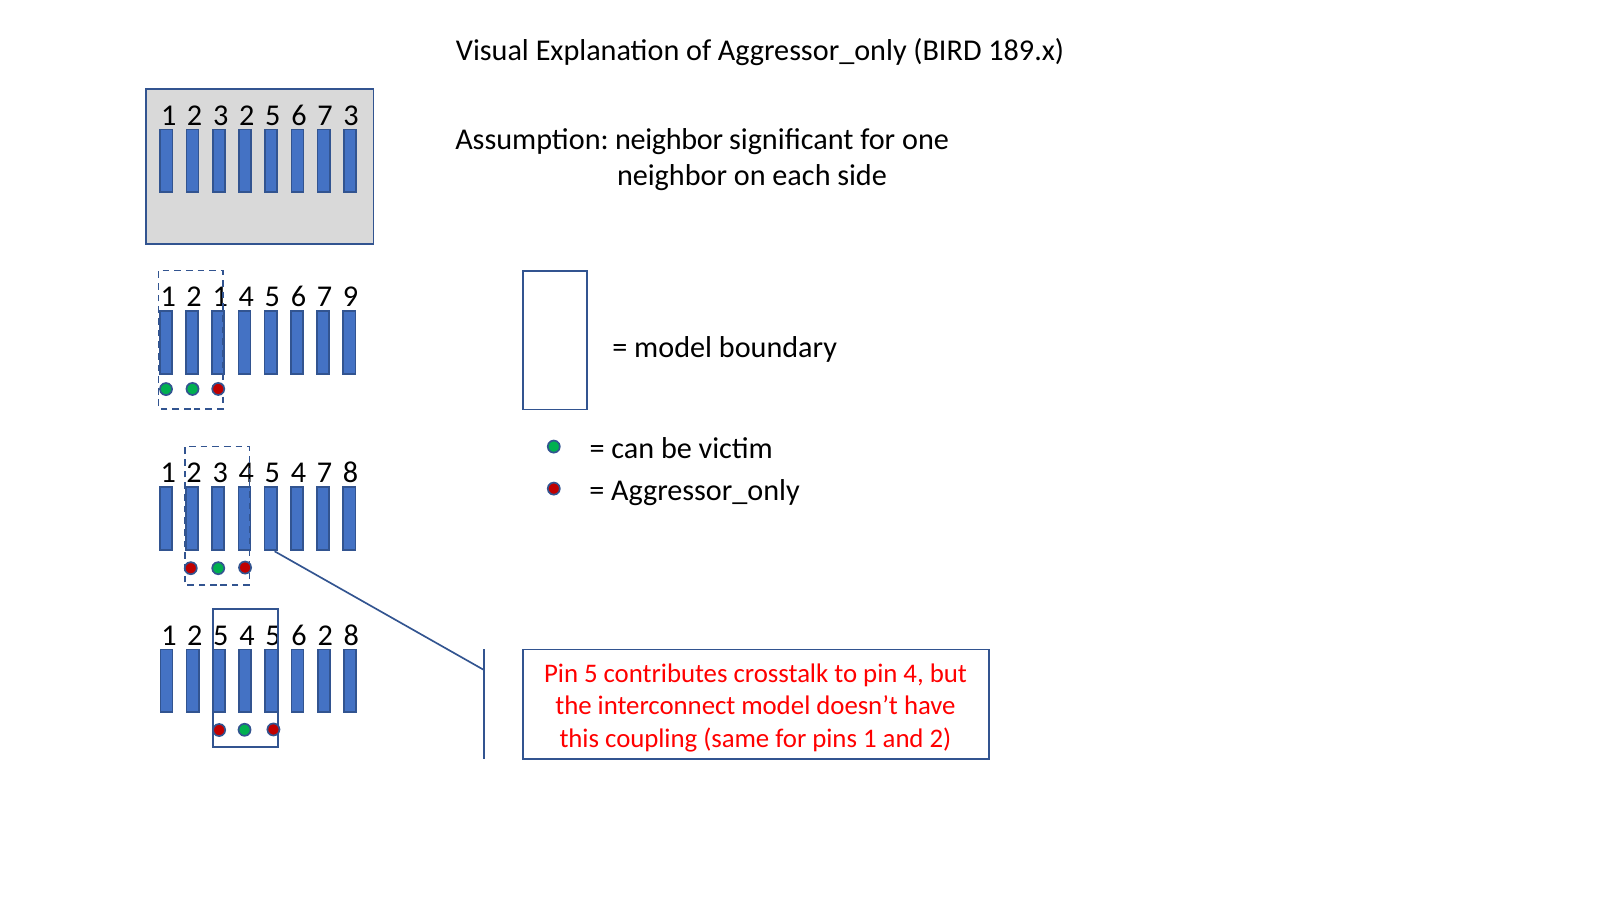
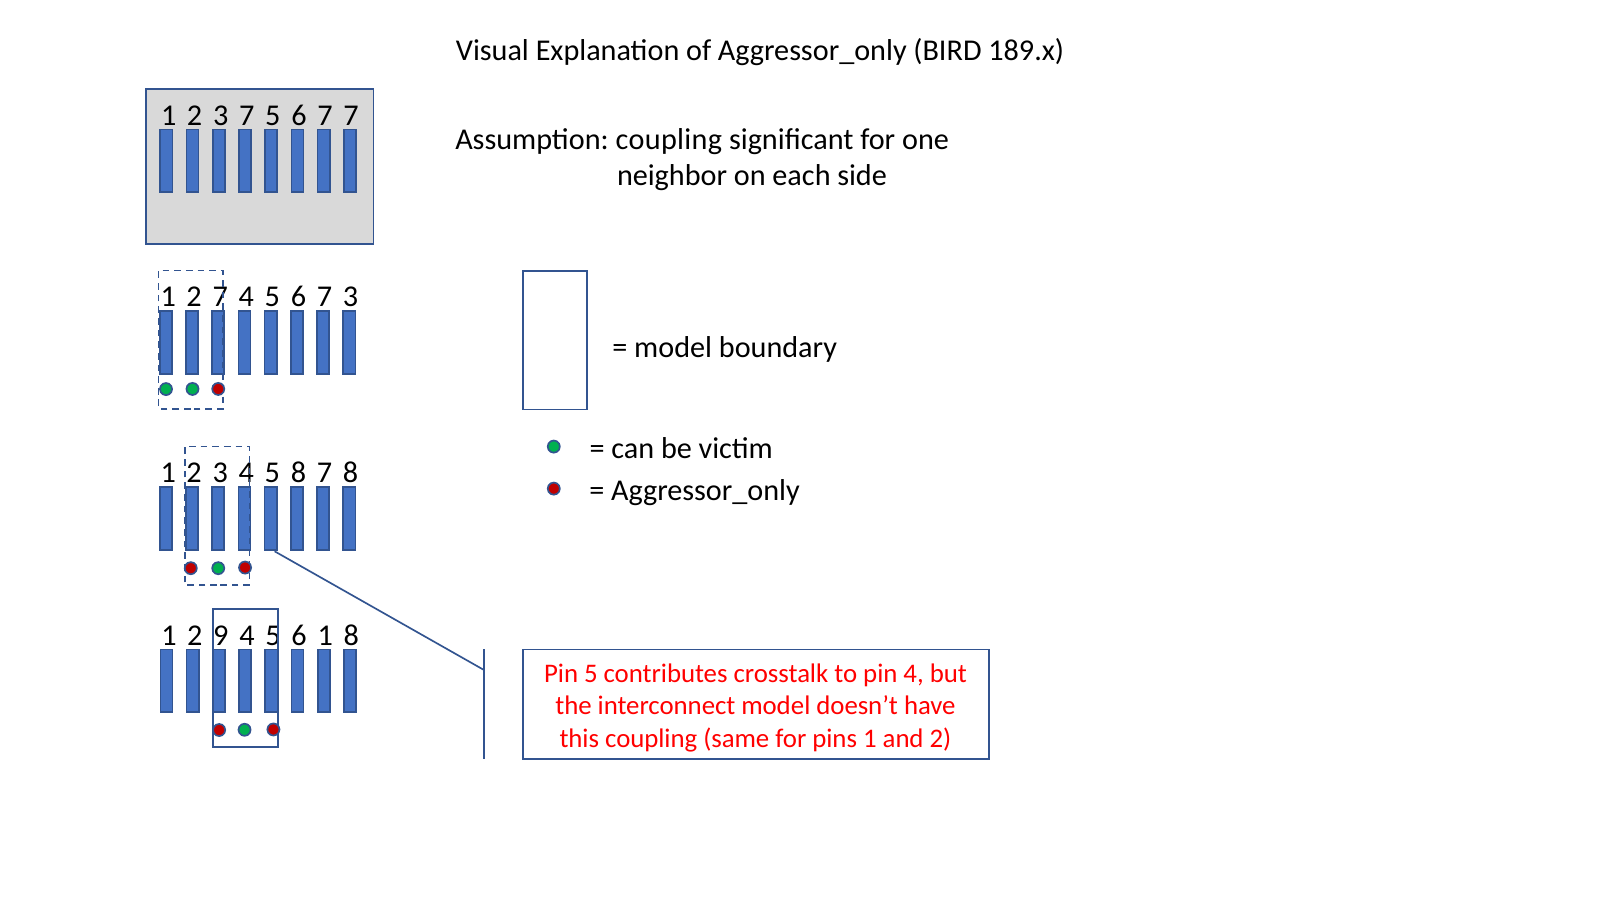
3 2: 2 -> 7 (247, 115)
7 3: 3 -> 7 (351, 115)
Assumption neighbor: neighbor -> coupling (669, 139)
2 1: 1 -> 7 (220, 297)
7 9: 9 -> 3 (351, 297)
4 5 4: 4 -> 8 (298, 473)
1 2 5: 5 -> 9 (221, 635)
6 2: 2 -> 1 (325, 635)
